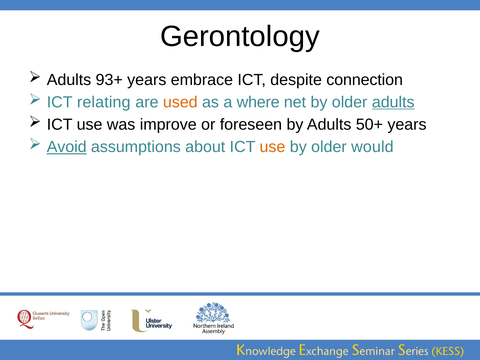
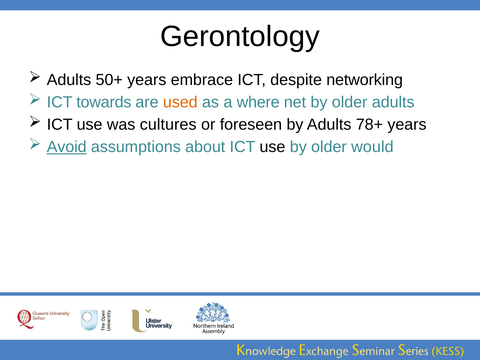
93+: 93+ -> 50+ (109, 80)
connection: connection -> networking (365, 80)
relating: relating -> towards (104, 102)
adults underline: present -> none (393, 102)
improve: improve -> cultures (168, 125)
50+: 50+ -> 78+ (369, 125)
use colour: orange -> black (272, 147)
